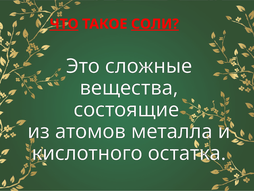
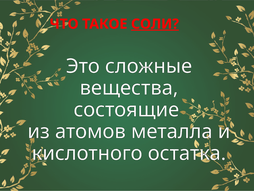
ЧТО underline: present -> none (64, 24)
